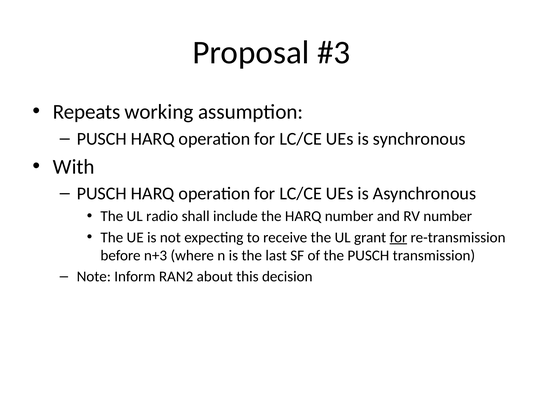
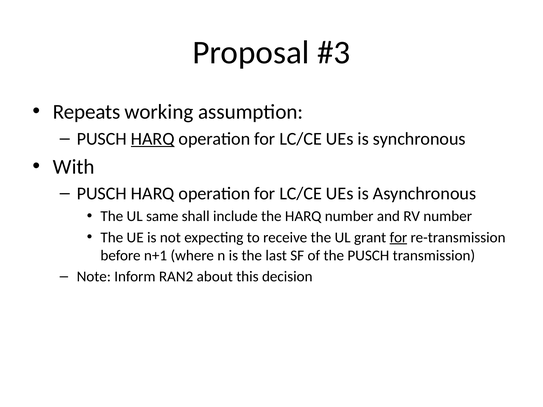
HARQ underline: none -> present (153, 139)
radio: radio -> same (162, 216)
n+3: n+3 -> n+1 (156, 256)
